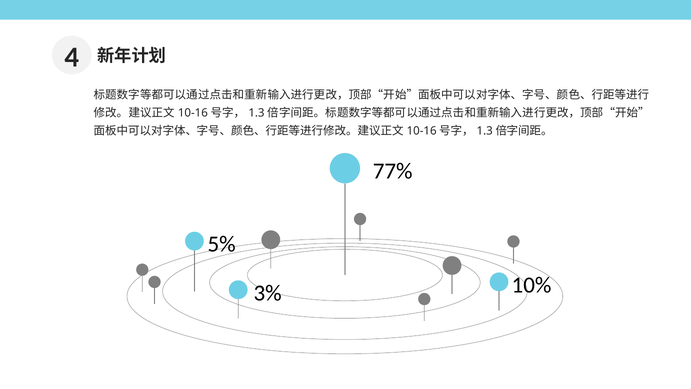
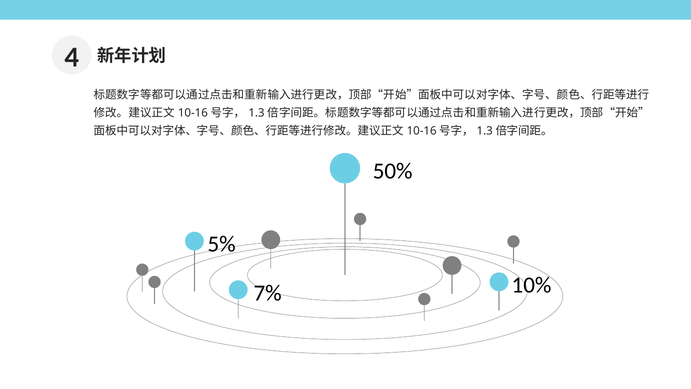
77%: 77% -> 50% (393, 171)
3%: 3% -> 7% (268, 293)
